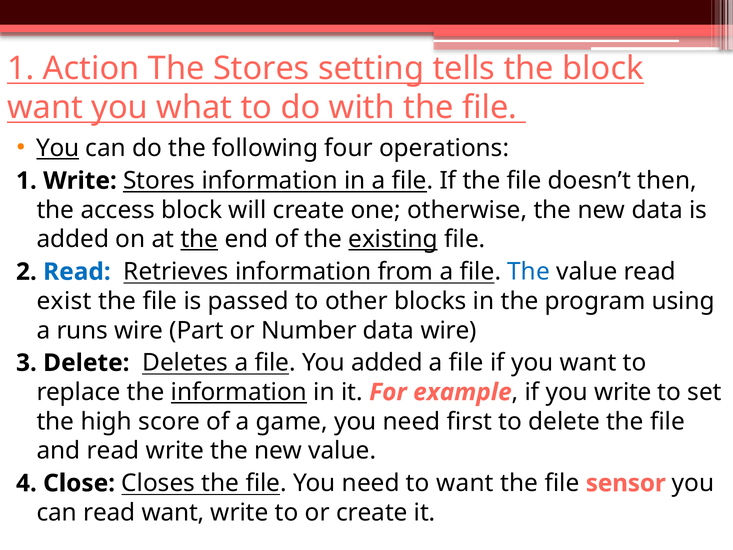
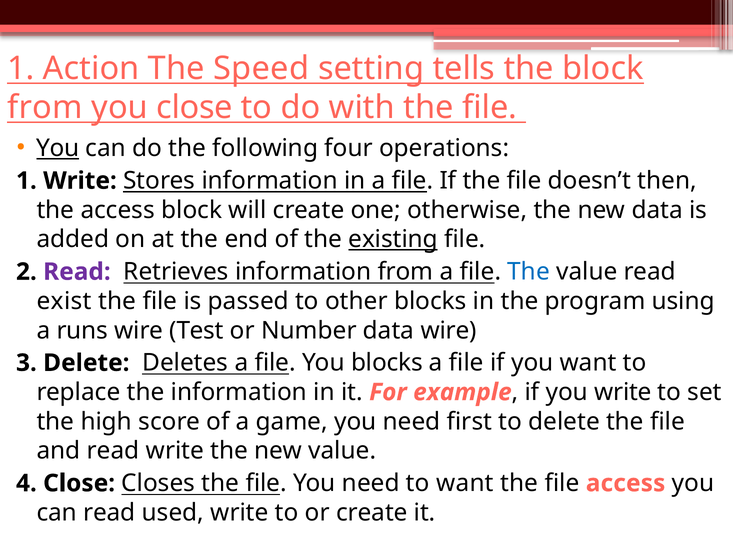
The Stores: Stores -> Speed (261, 68)
want: want -> from (45, 107)
you what: what -> close (194, 107)
the underline: present -> none (199, 239)
Read colour: blue -> purple (77, 272)
Part: Part -> Test (197, 330)
You added: added -> blocks (387, 363)
information underline: present -> none (239, 392)
file sensor: sensor -> access (626, 483)
read want: want -> used (173, 512)
